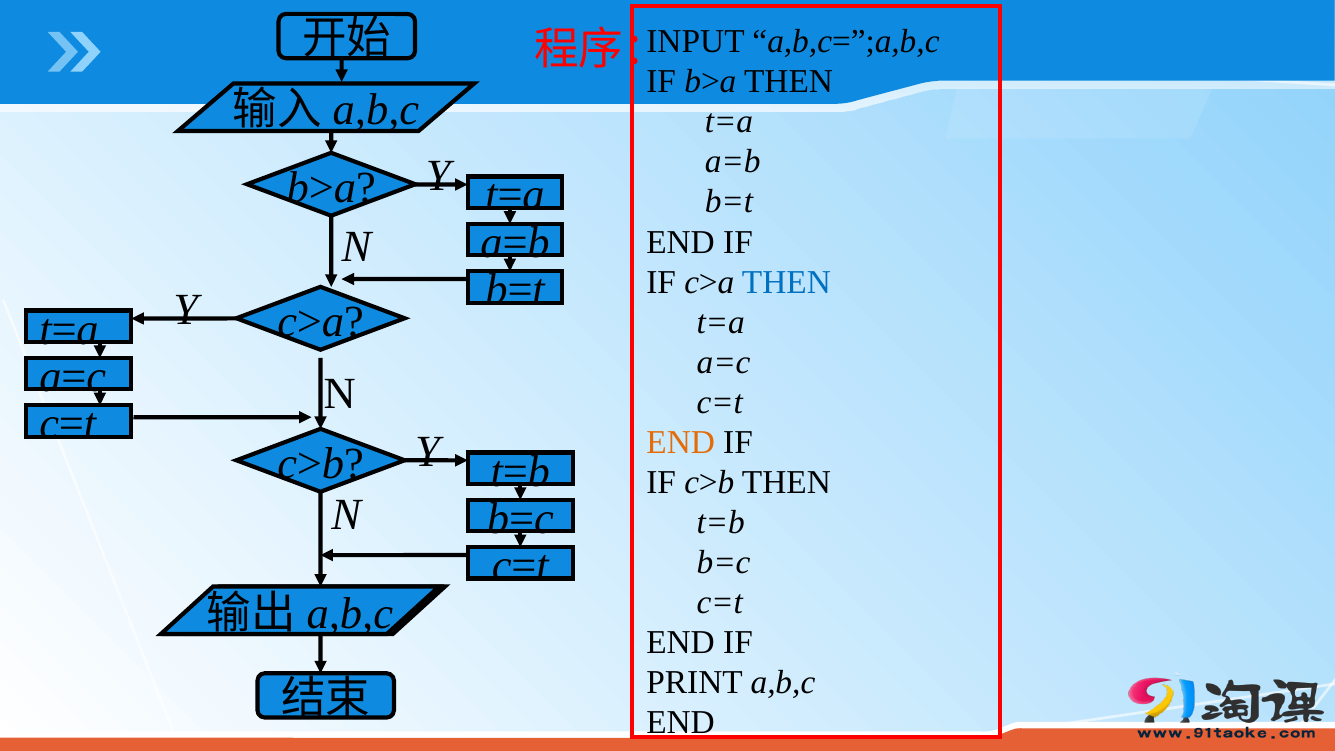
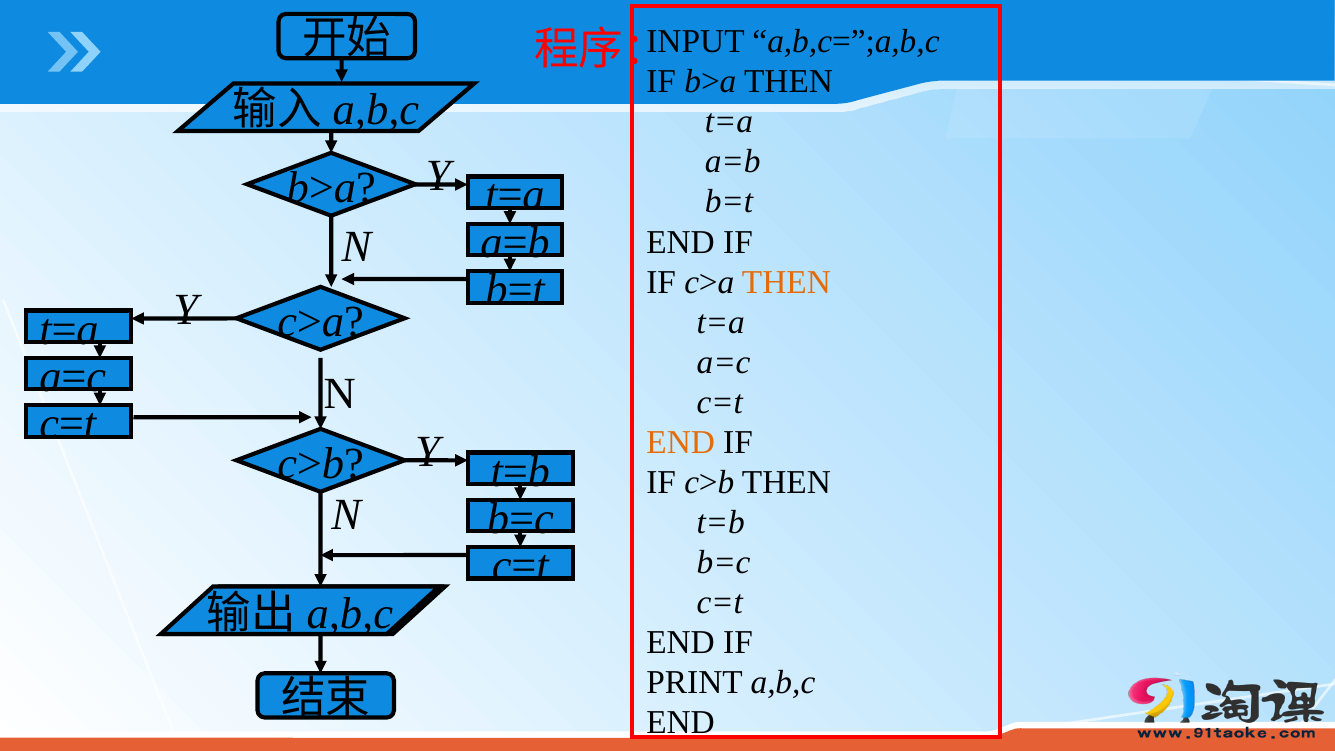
THEN colour: blue -> orange (786, 282)
